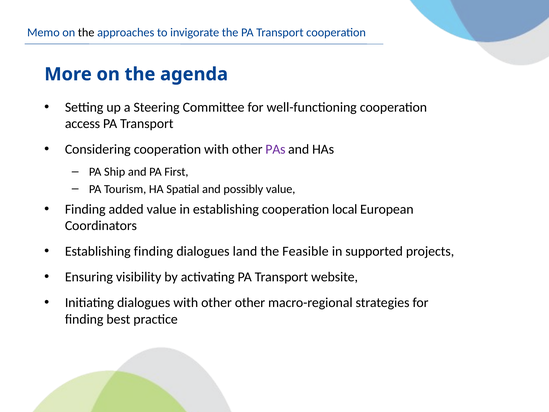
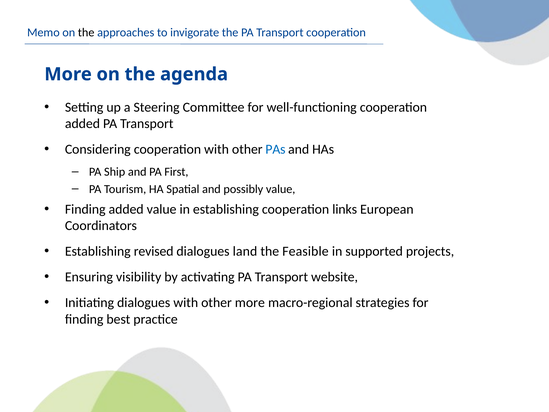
access: access -> added (82, 124)
PAs colour: purple -> blue (275, 149)
local: local -> links (345, 209)
Establishing finding: finding -> revised (154, 251)
other other: other -> more (250, 302)
